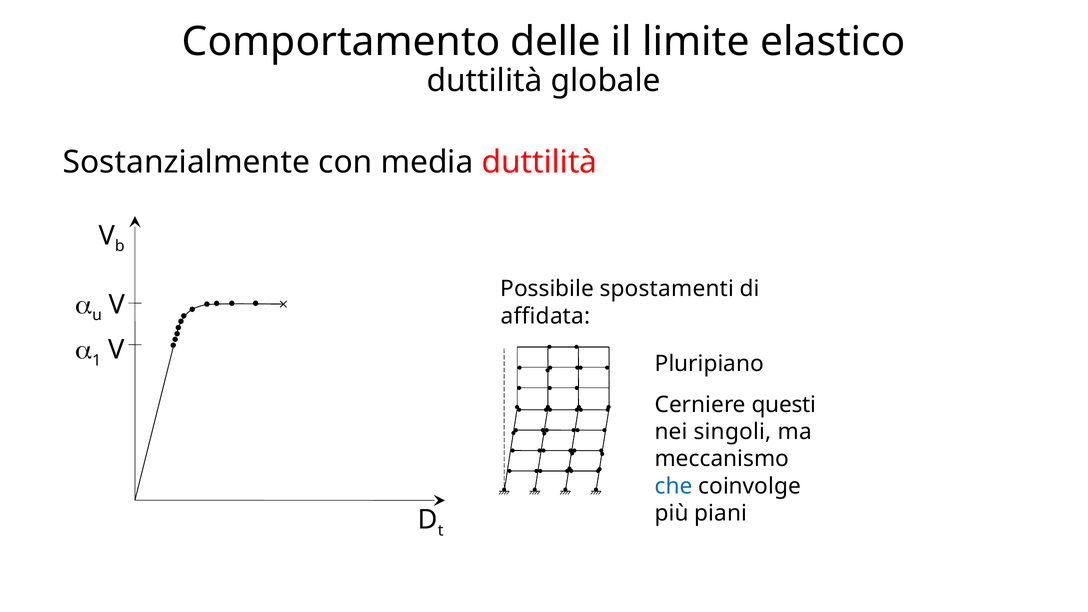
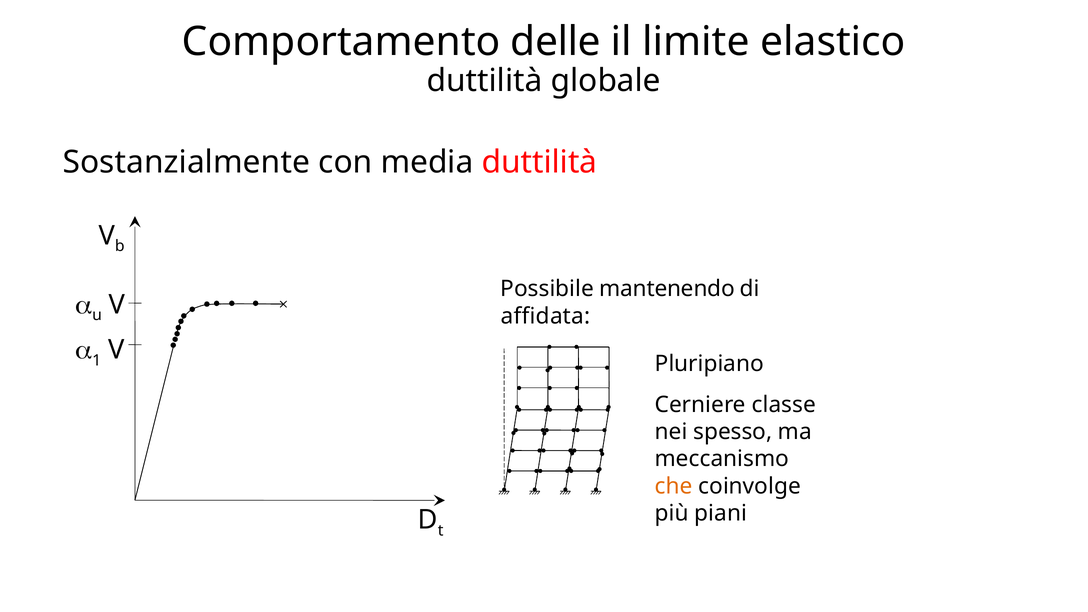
spostamenti: spostamenti -> mantenendo (667, 289)
questi: questi -> classe (784, 405)
singoli: singoli -> spesso (733, 432)
che colour: blue -> orange (674, 486)
